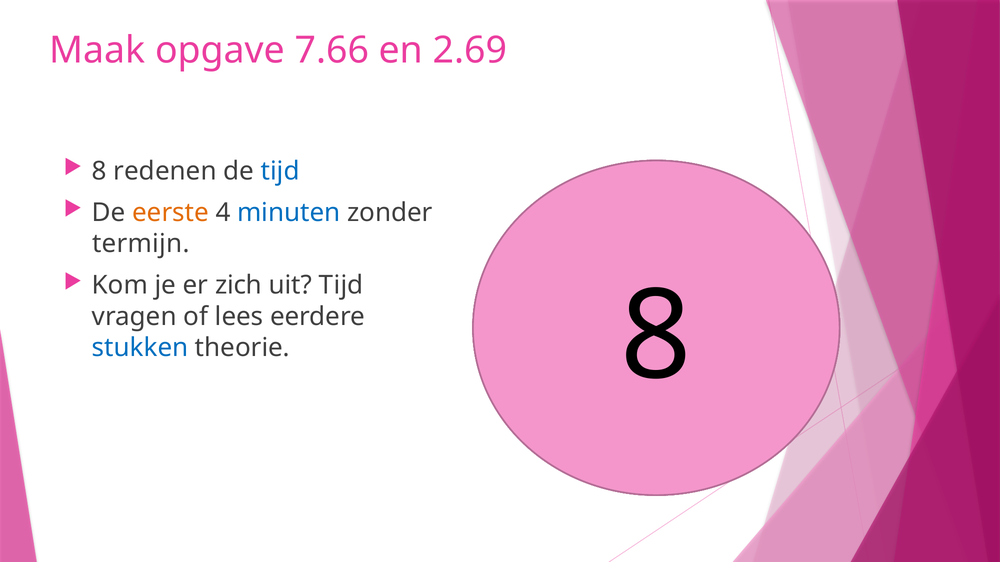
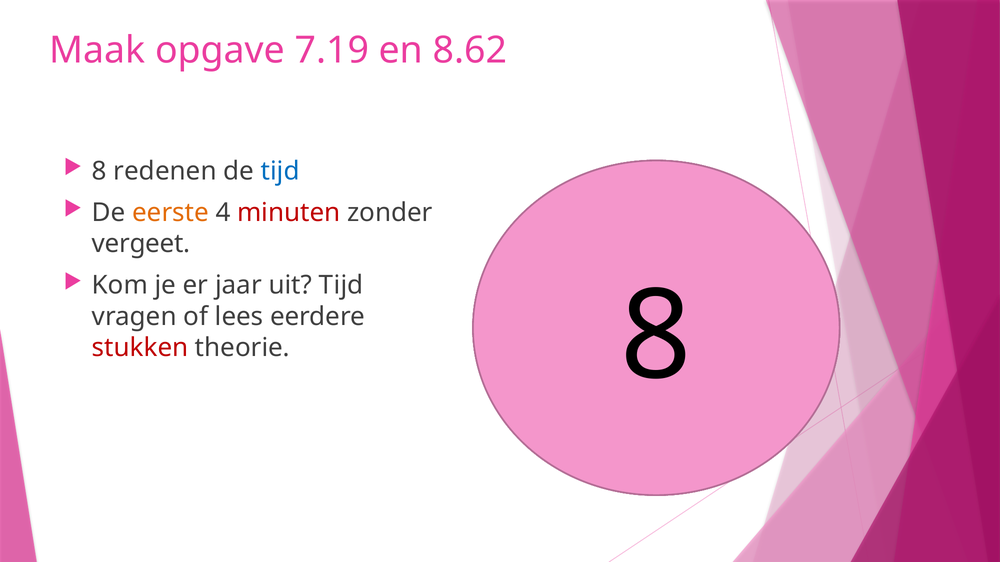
7.66: 7.66 -> 7.19 (332, 50)
2.69: 2.69 -> 8.62 (470, 50)
minuten colour: blue -> red (289, 213)
termijn: termijn -> vergeet (141, 244)
zich: zich -> jaar (238, 286)
stukken colour: blue -> red (140, 348)
